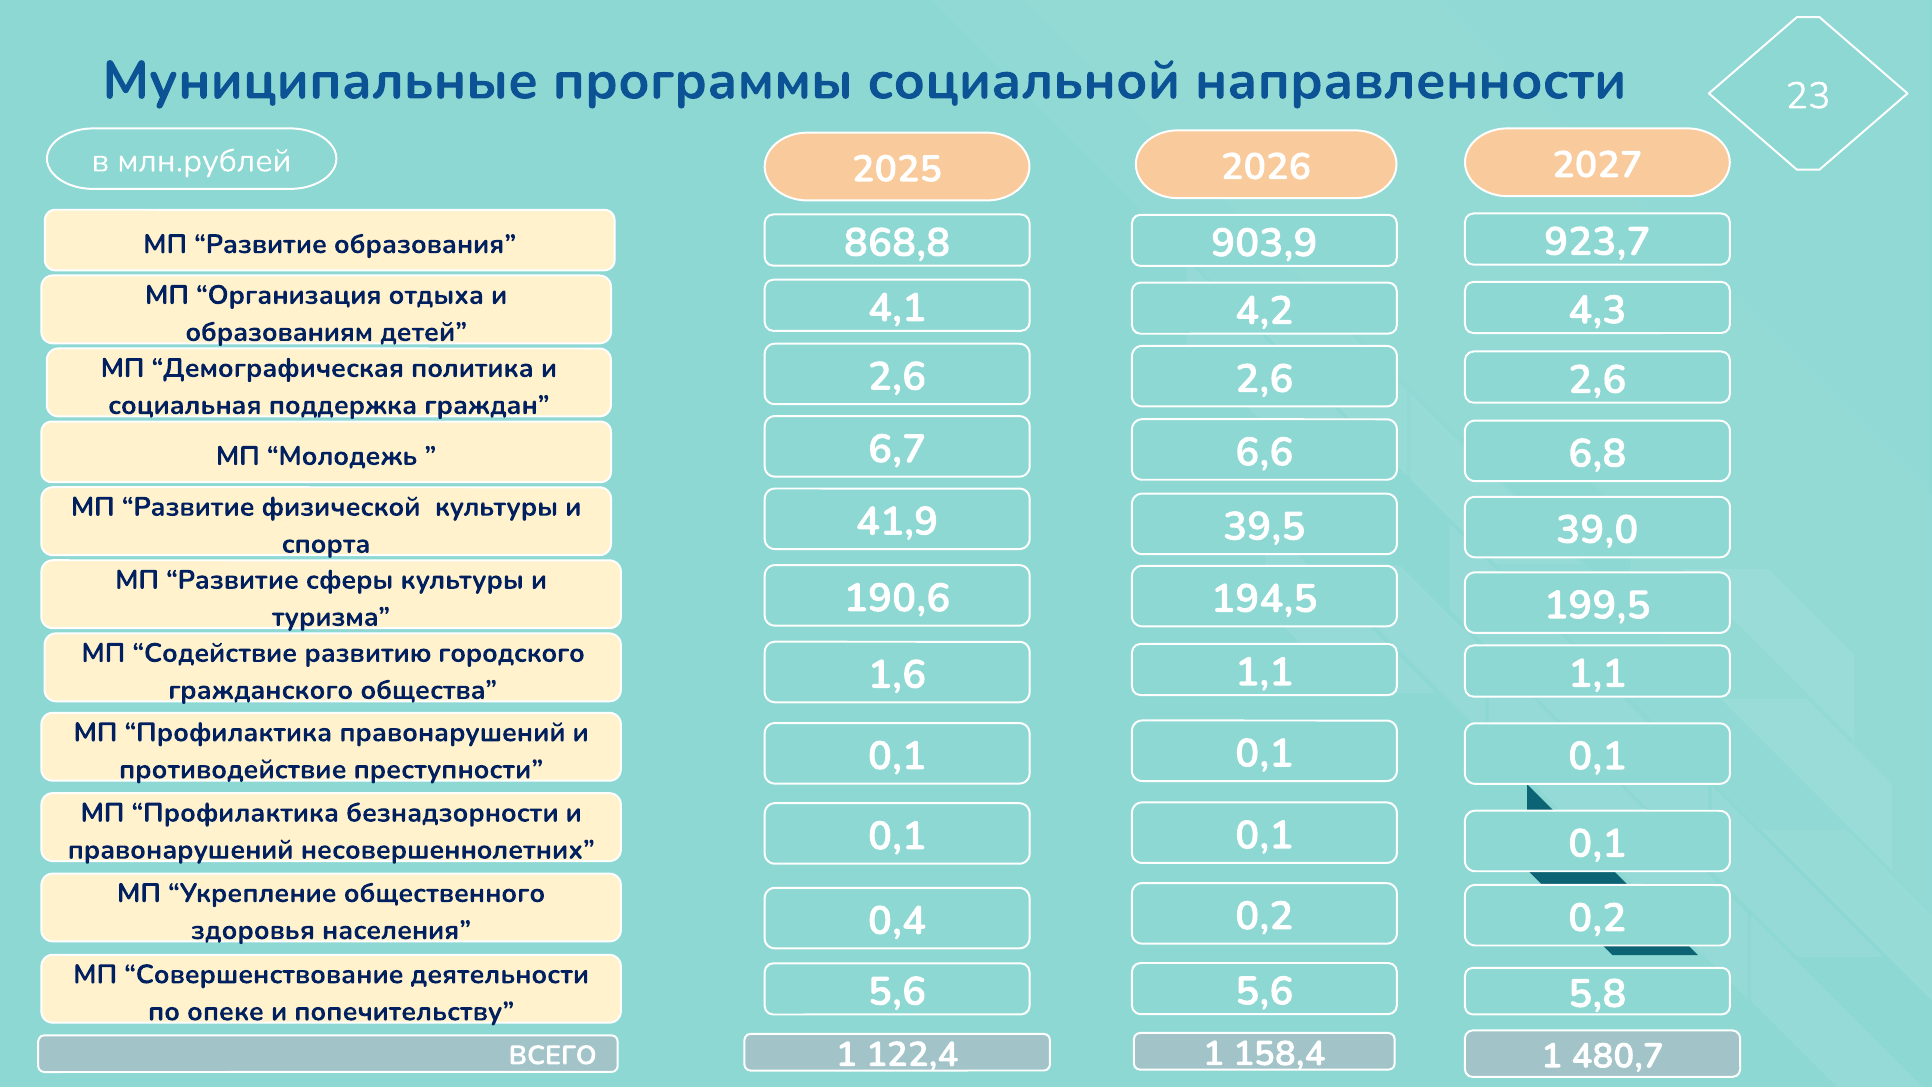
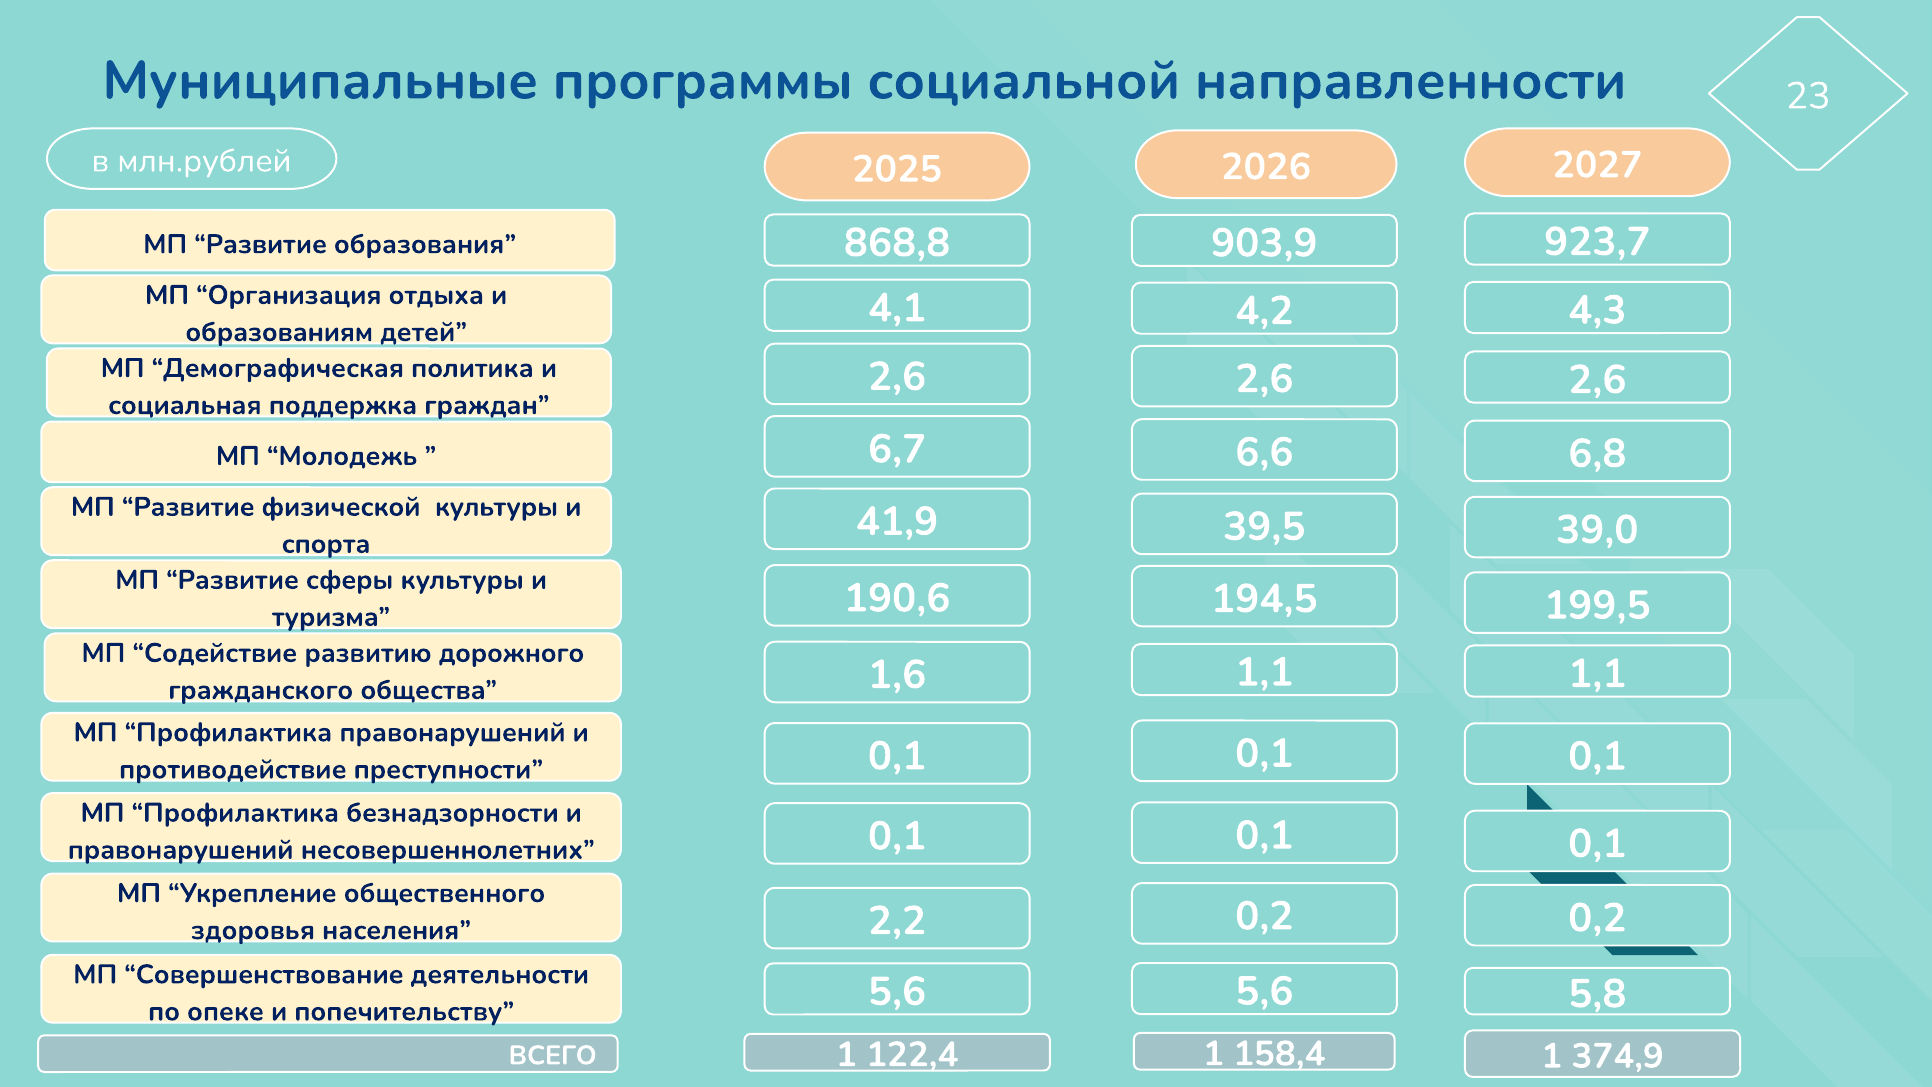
городского: городского -> дорожного (511, 653)
0,4: 0,4 -> 2,2 (897, 921)
480,7: 480,7 -> 374,9 (1618, 1056)
